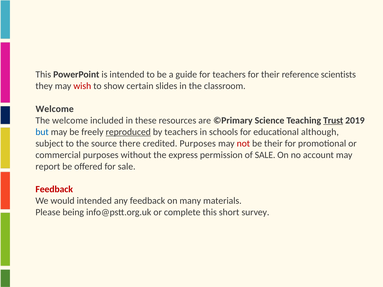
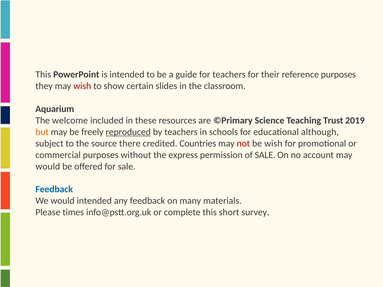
reference scientists: scientists -> purposes (338, 75)
Welcome: Welcome -> Aquarium (55, 109)
Trust underline: present -> none (333, 121)
but colour: blue -> orange (42, 132)
credited Purposes: Purposes -> Countries (198, 144)
be their: their -> wish (273, 144)
report: report -> would (48, 167)
Feedback colour: red -> blue (54, 190)
being: being -> times (73, 212)
